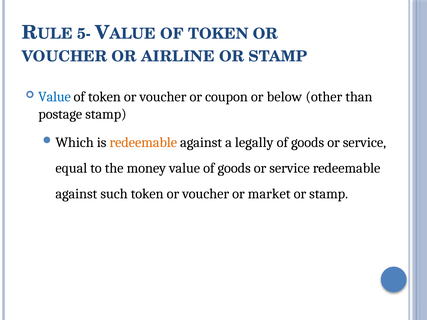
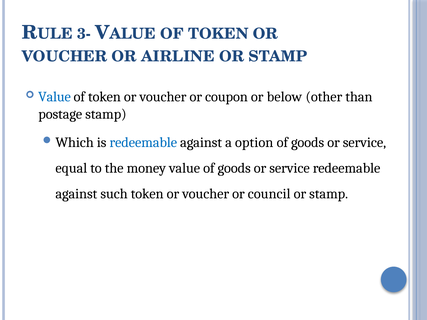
5-: 5- -> 3- (84, 34)
redeemable colour: orange -> blue (143, 143)
legally: legally -> option (254, 143)
market: market -> council (269, 194)
